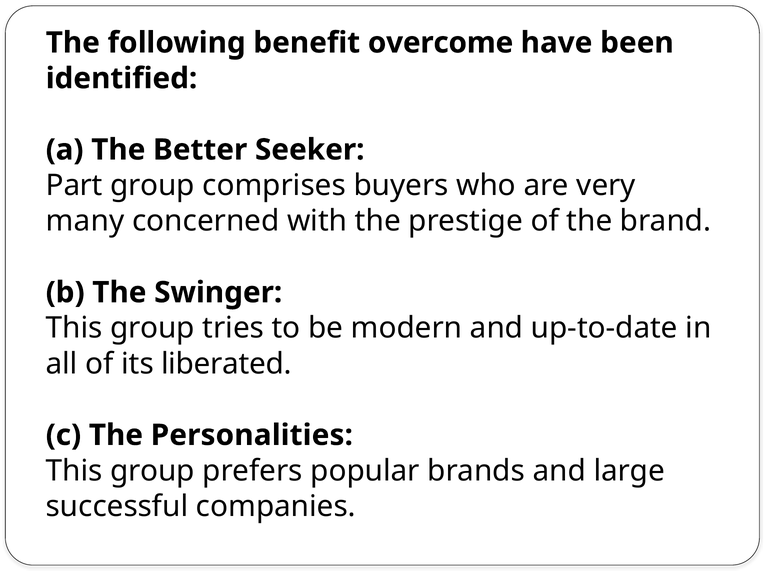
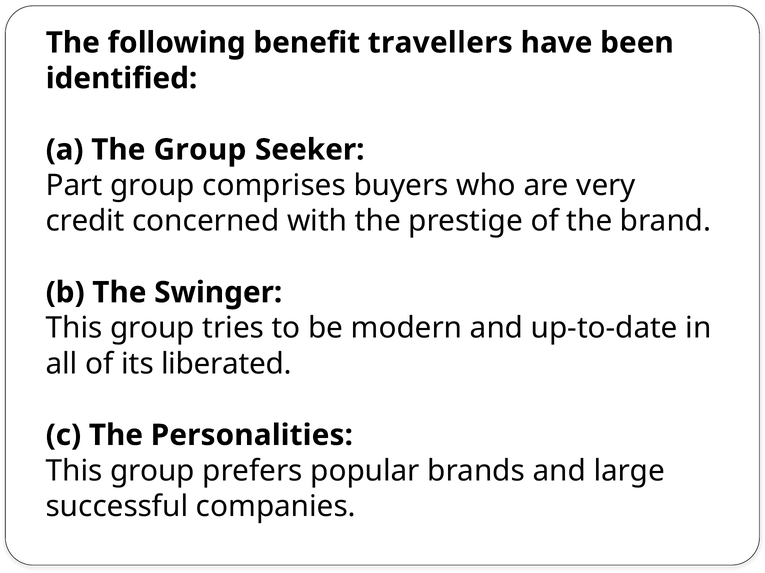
overcome: overcome -> travellers (440, 43)
The Better: Better -> Group (200, 150)
many: many -> credit (85, 221)
